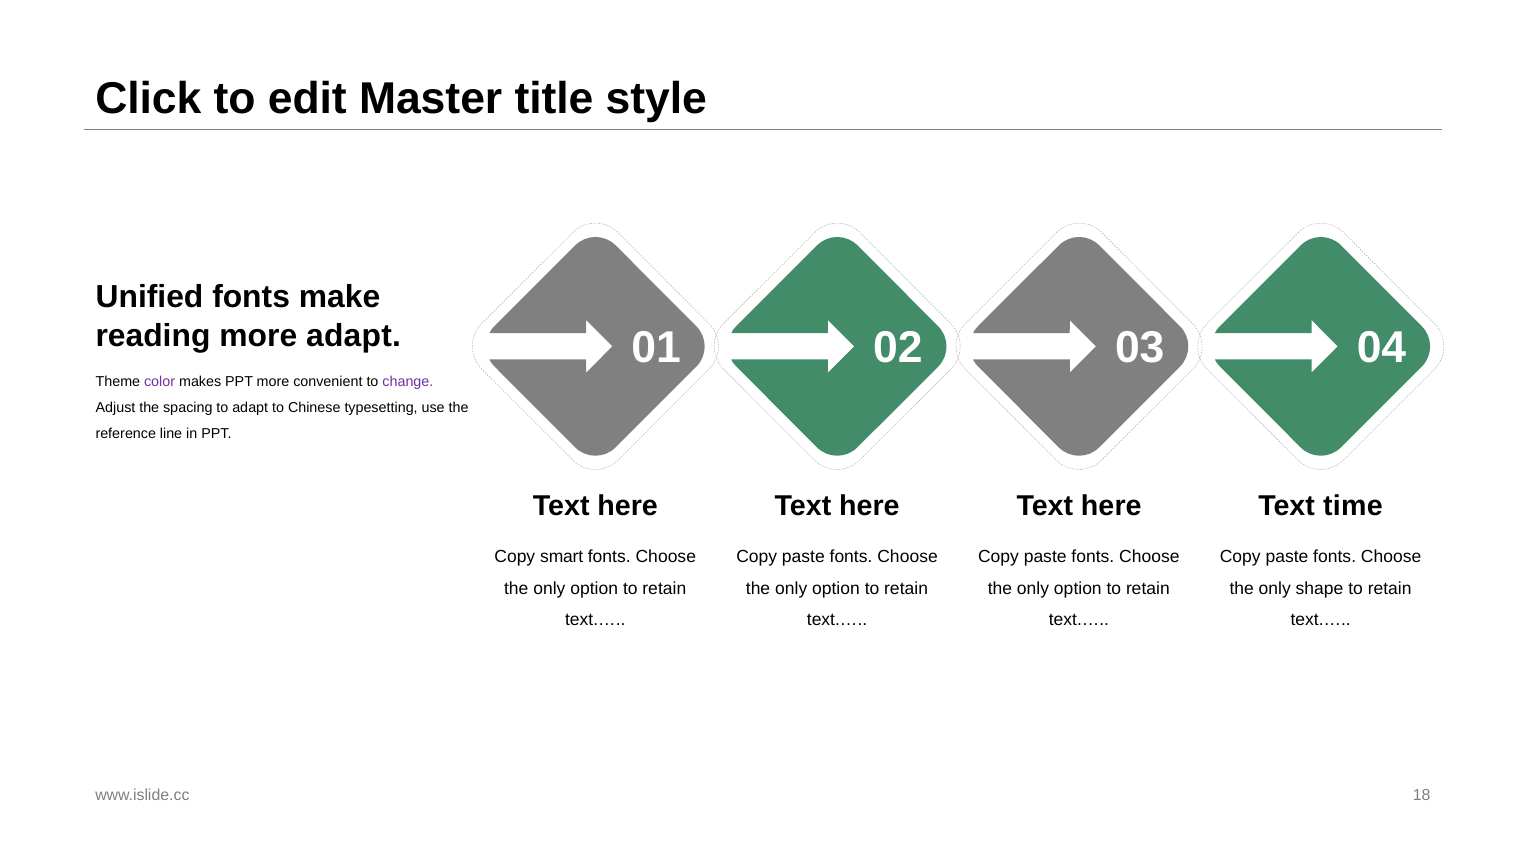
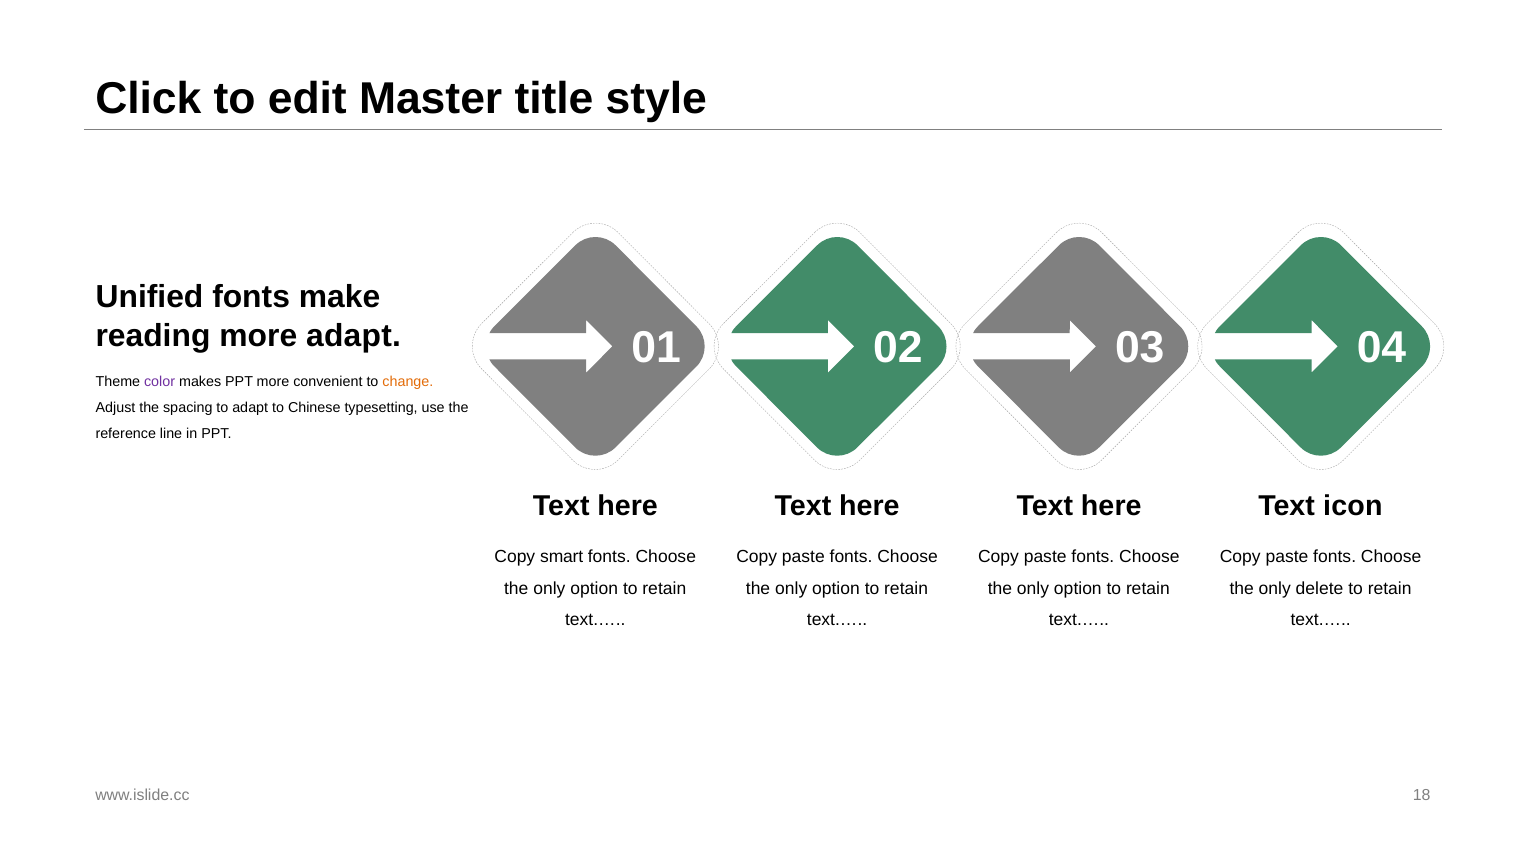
change colour: purple -> orange (408, 382)
time: time -> icon (1353, 505)
shape: shape -> delete (1320, 588)
